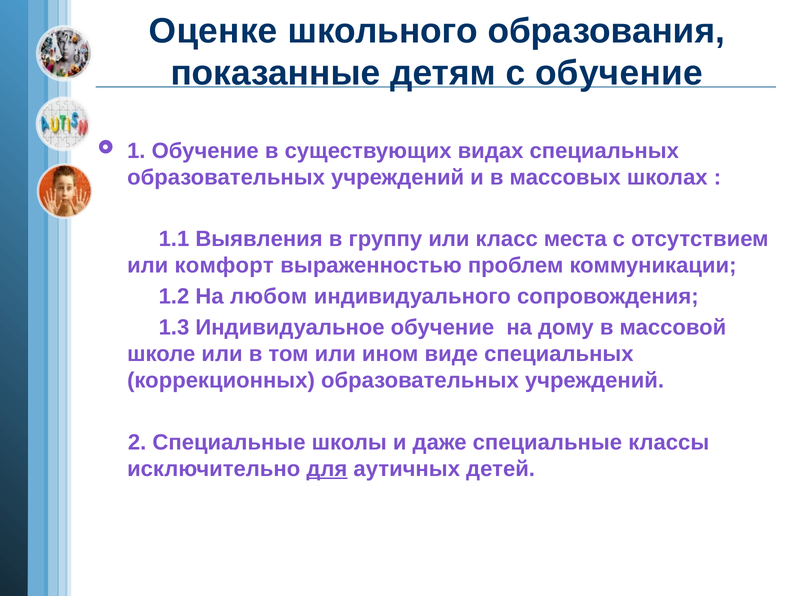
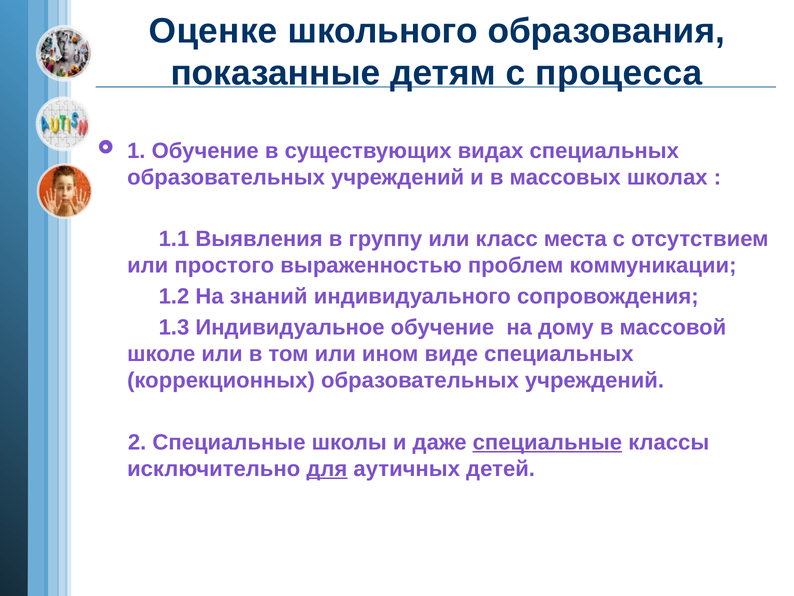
с обучение: обучение -> процесса (619, 73)
комфорт: комфорт -> простого (224, 265)
любом: любом -> знаний (269, 296)
специальные underline: none -> present (547, 442)
